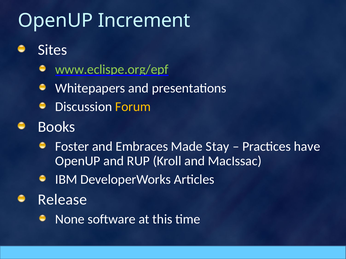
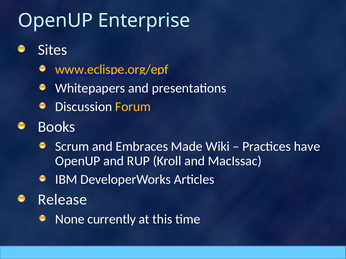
Increment: Increment -> Enterprise (144, 21)
www.eclispe.org/epf colour: light green -> yellow (112, 70)
Foster: Foster -> Scrum (72, 147)
Stay: Stay -> Wiki (218, 147)
software: software -> currently (112, 220)
